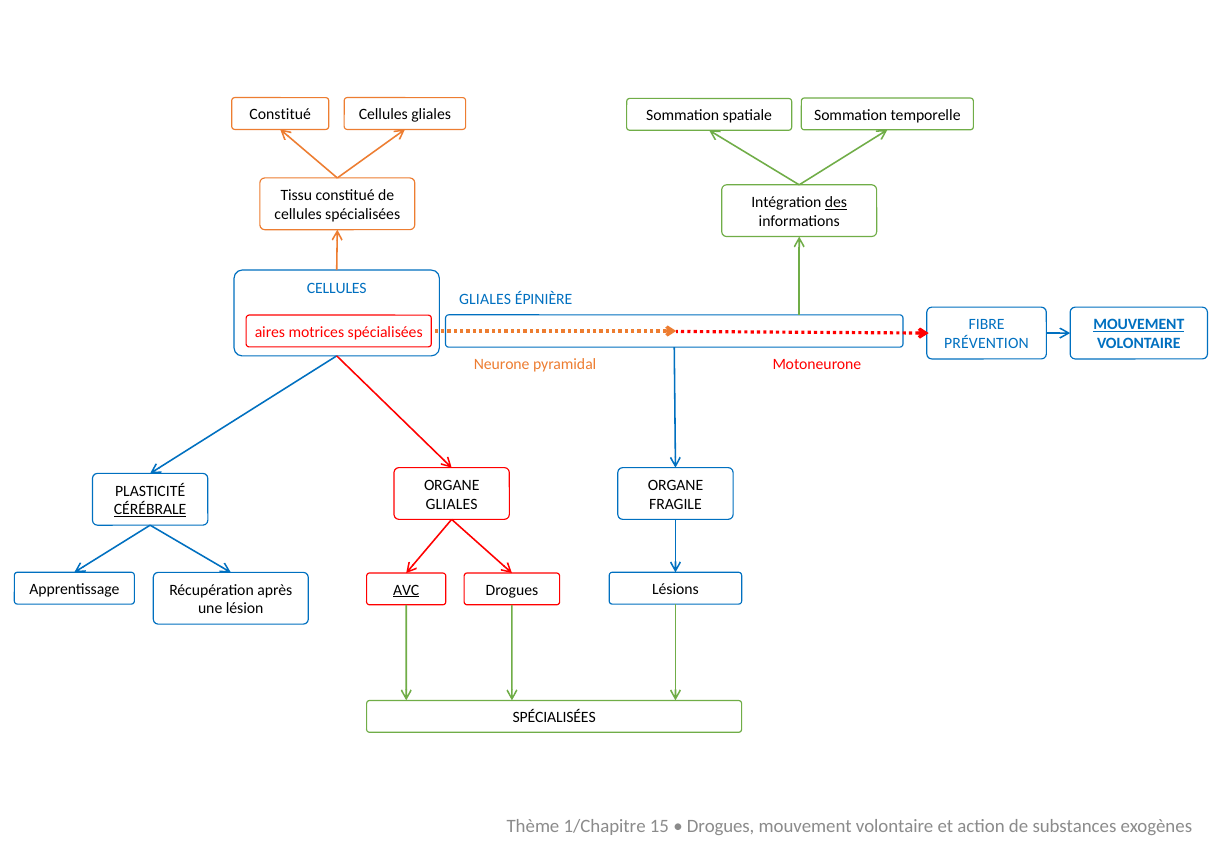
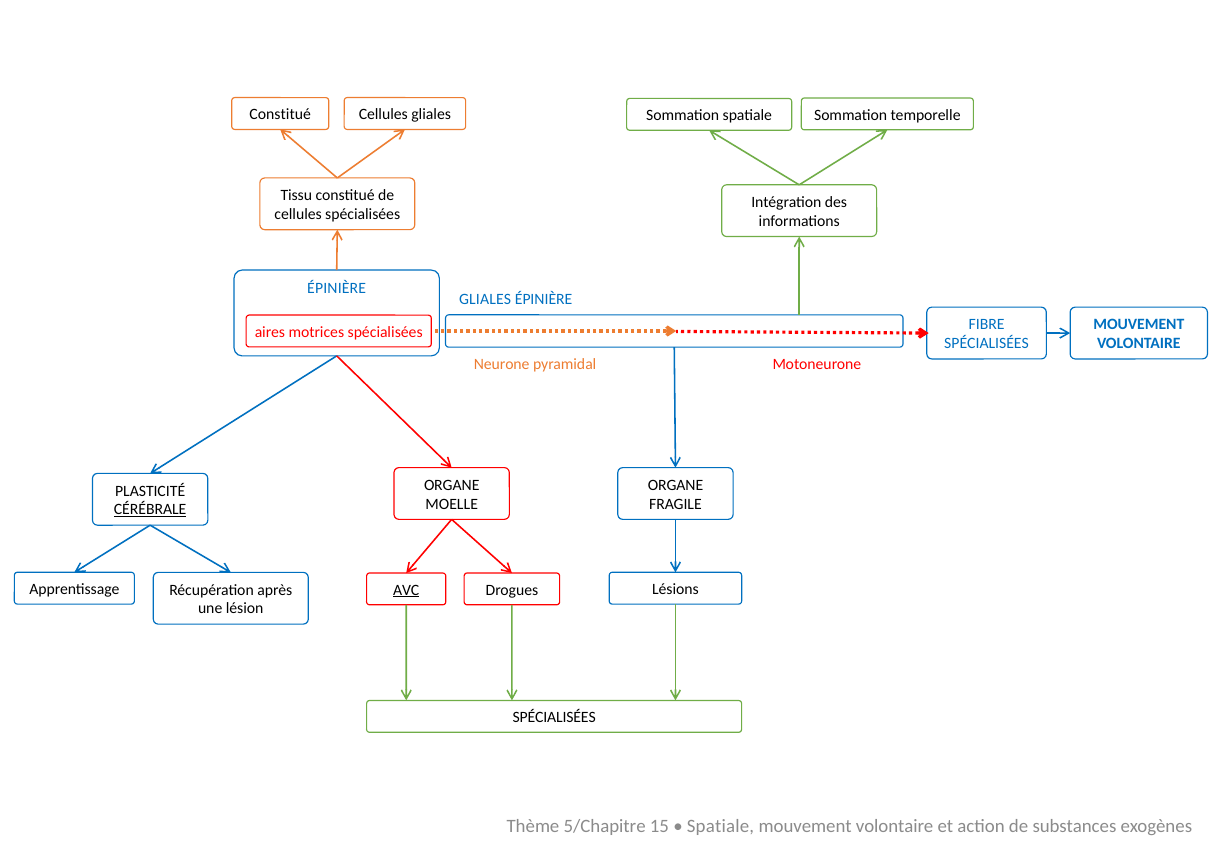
des underline: present -> none (836, 202)
CELLULES: CELLULES -> ÉPINIÈRE (337, 289)
MOUVEMENT underline: present -> none (1139, 325)
PRÉVENTION: PRÉVENTION -> SPÉCIALISÉES (987, 344)
GLIALES: GLIALES -> MOELLE (452, 504)
1/Chapitre: 1/Chapitre -> 5/Chapitre (605, 827)
Drogues: Drogues -> Spatiale (720, 827)
